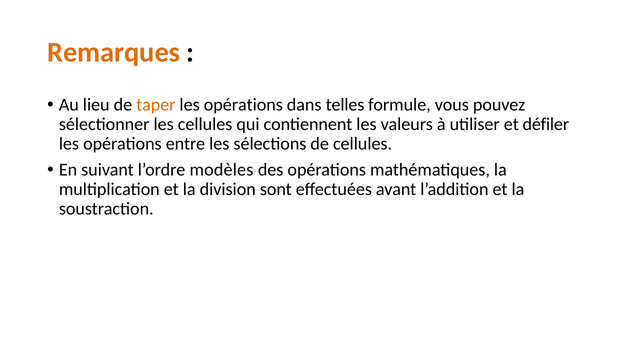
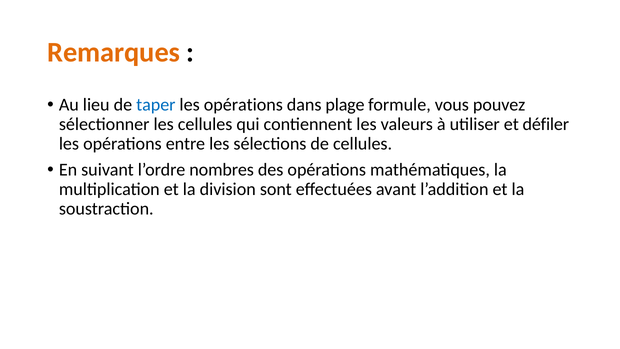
taper colour: orange -> blue (156, 105)
telles: telles -> plage (345, 105)
modèles: modèles -> nombres (222, 170)
